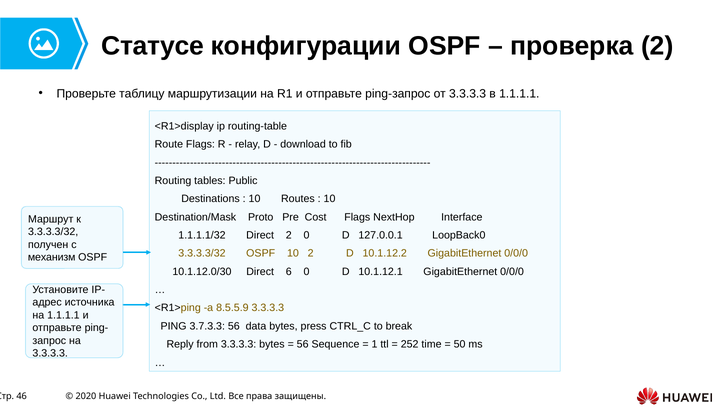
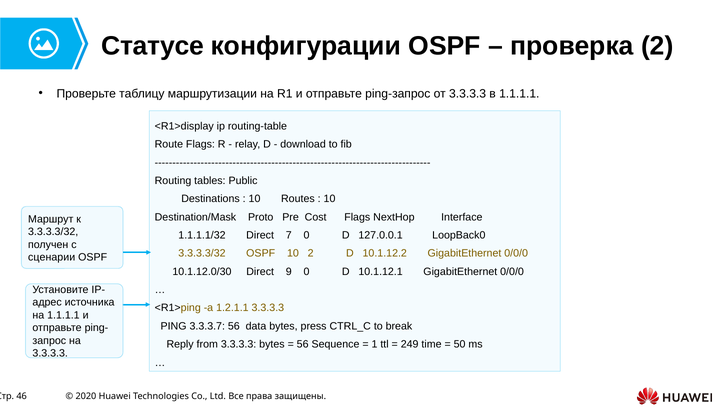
Direct 2: 2 -> 7 (289, 236)
механизм: механизм -> сценарии (52, 258)
6: 6 -> 9 (289, 272)
8.5.5.9: 8.5.5.9 -> 1.2.1.1 (232, 308)
3.7.3.3: 3.7.3.3 -> 3.3.3.7 (207, 327)
252: 252 -> 249 (410, 345)
